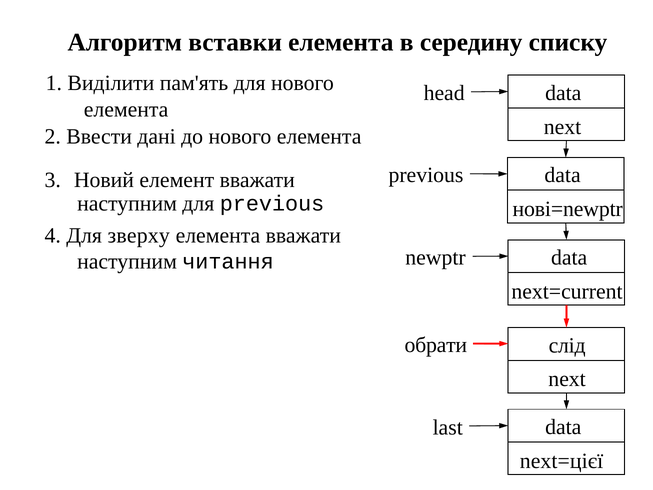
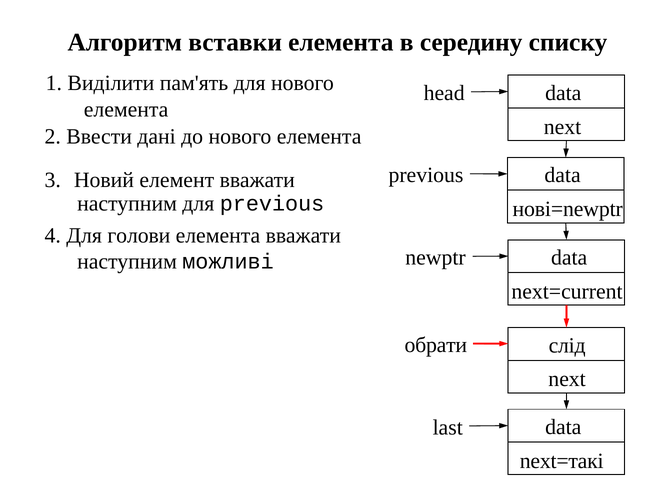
зверху: зверху -> голови (139, 235)
читання: читання -> можливі (228, 261)
next=цієї: next=цієї -> next=такі (562, 461)
